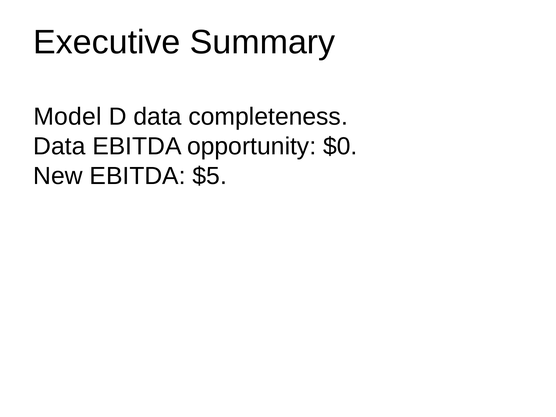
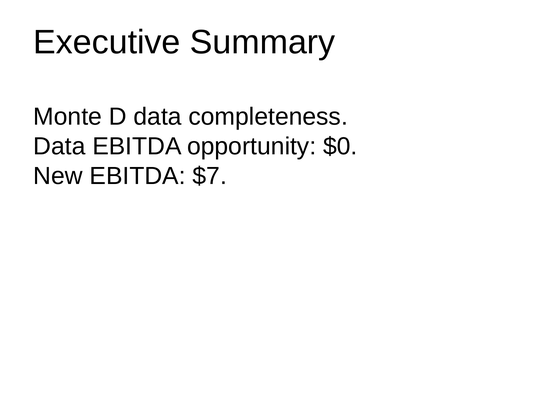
Model: Model -> Monte (68, 117)
$5: $5 -> $7 (210, 176)
